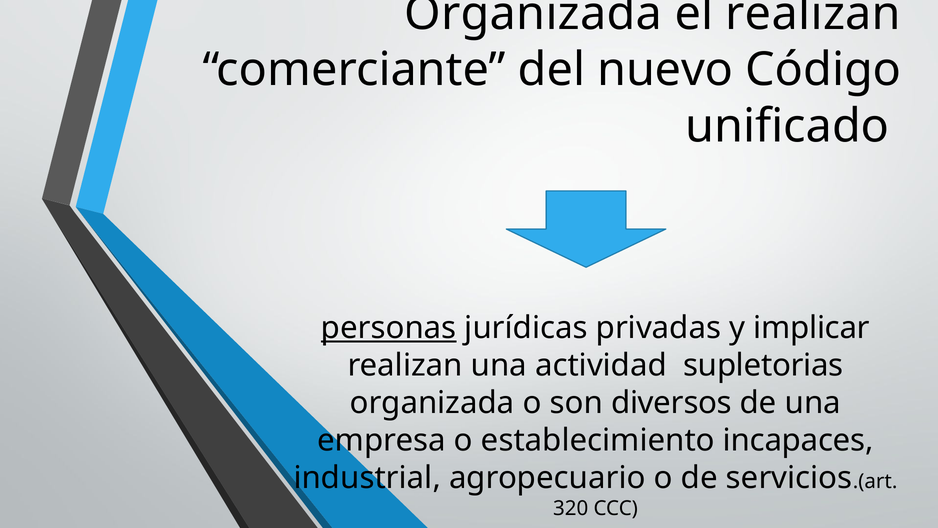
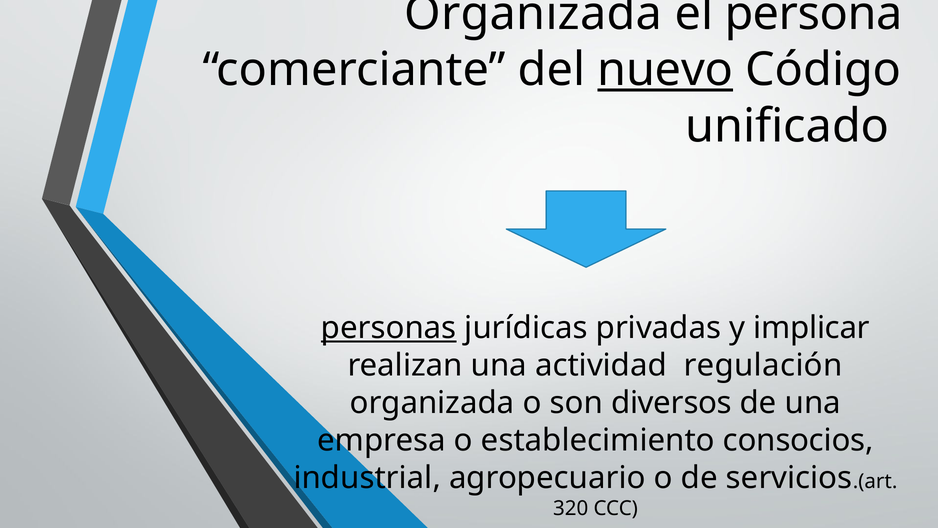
el realizan: realizan -> persona (813, 14)
nuevo underline: none -> present (665, 70)
supletorias: supletorias -> regulación (763, 365)
incapaces: incapaces -> consocios (798, 440)
